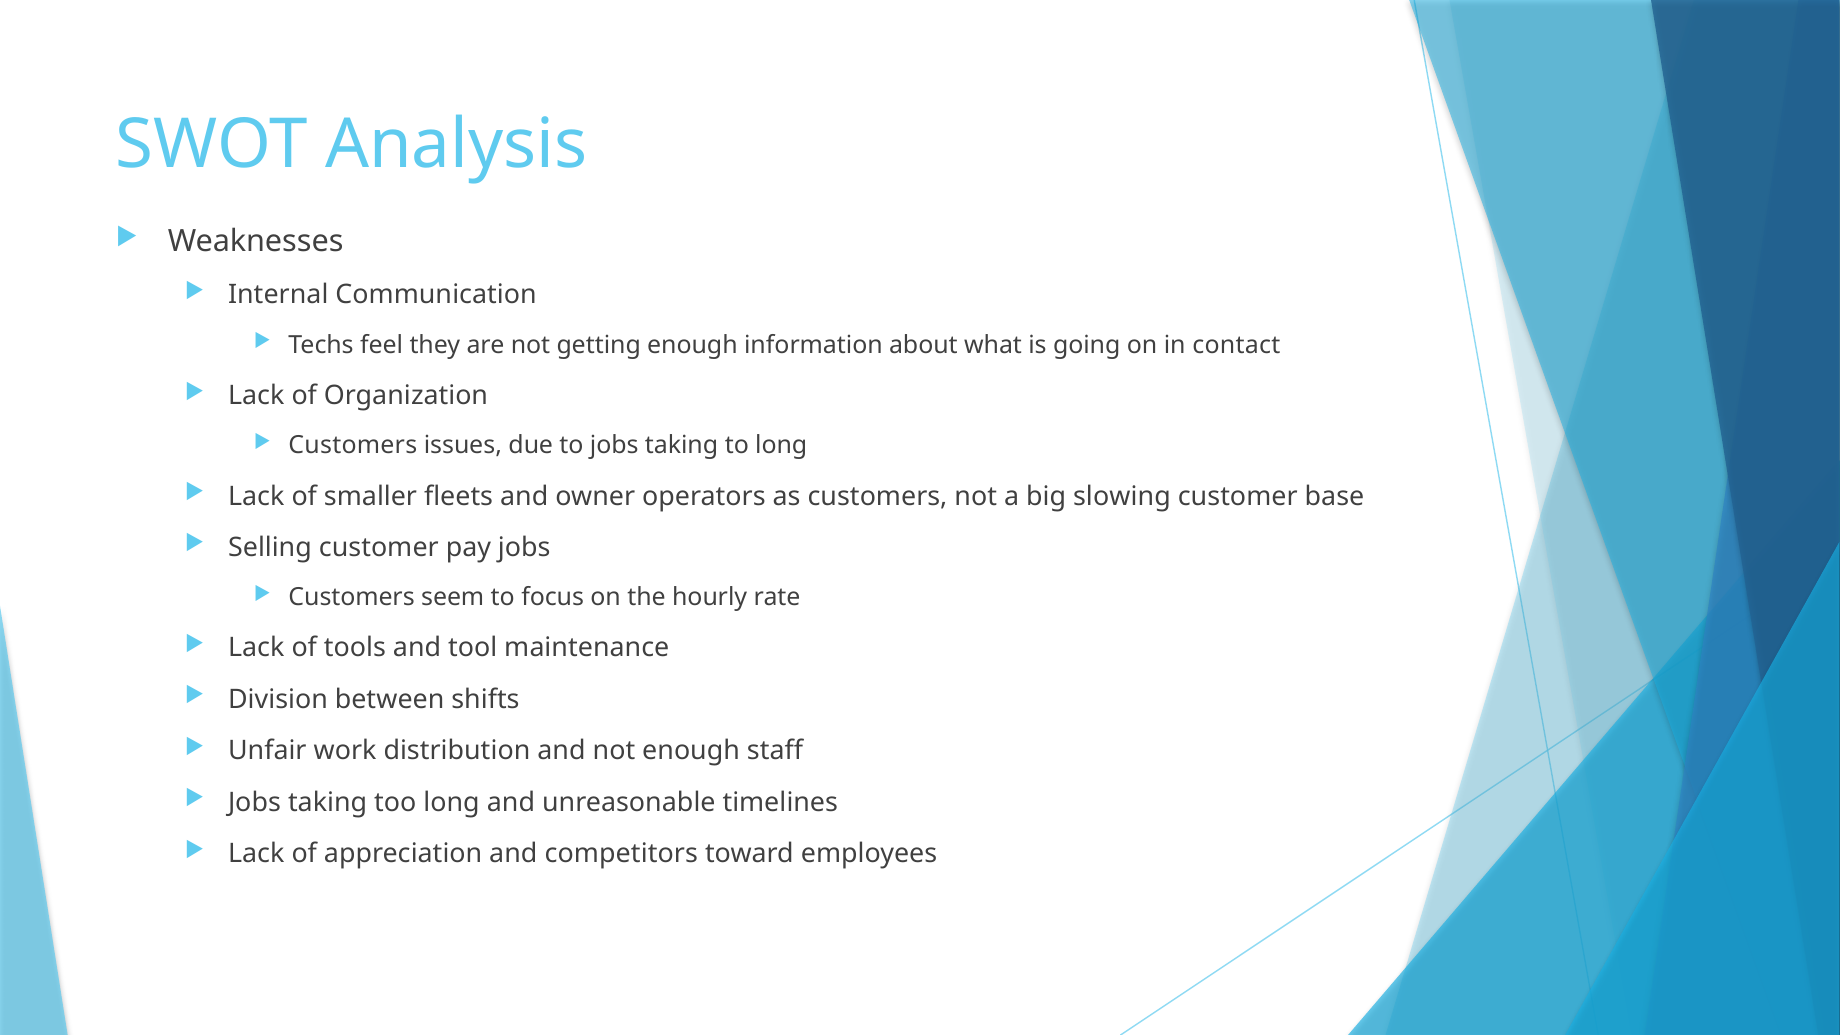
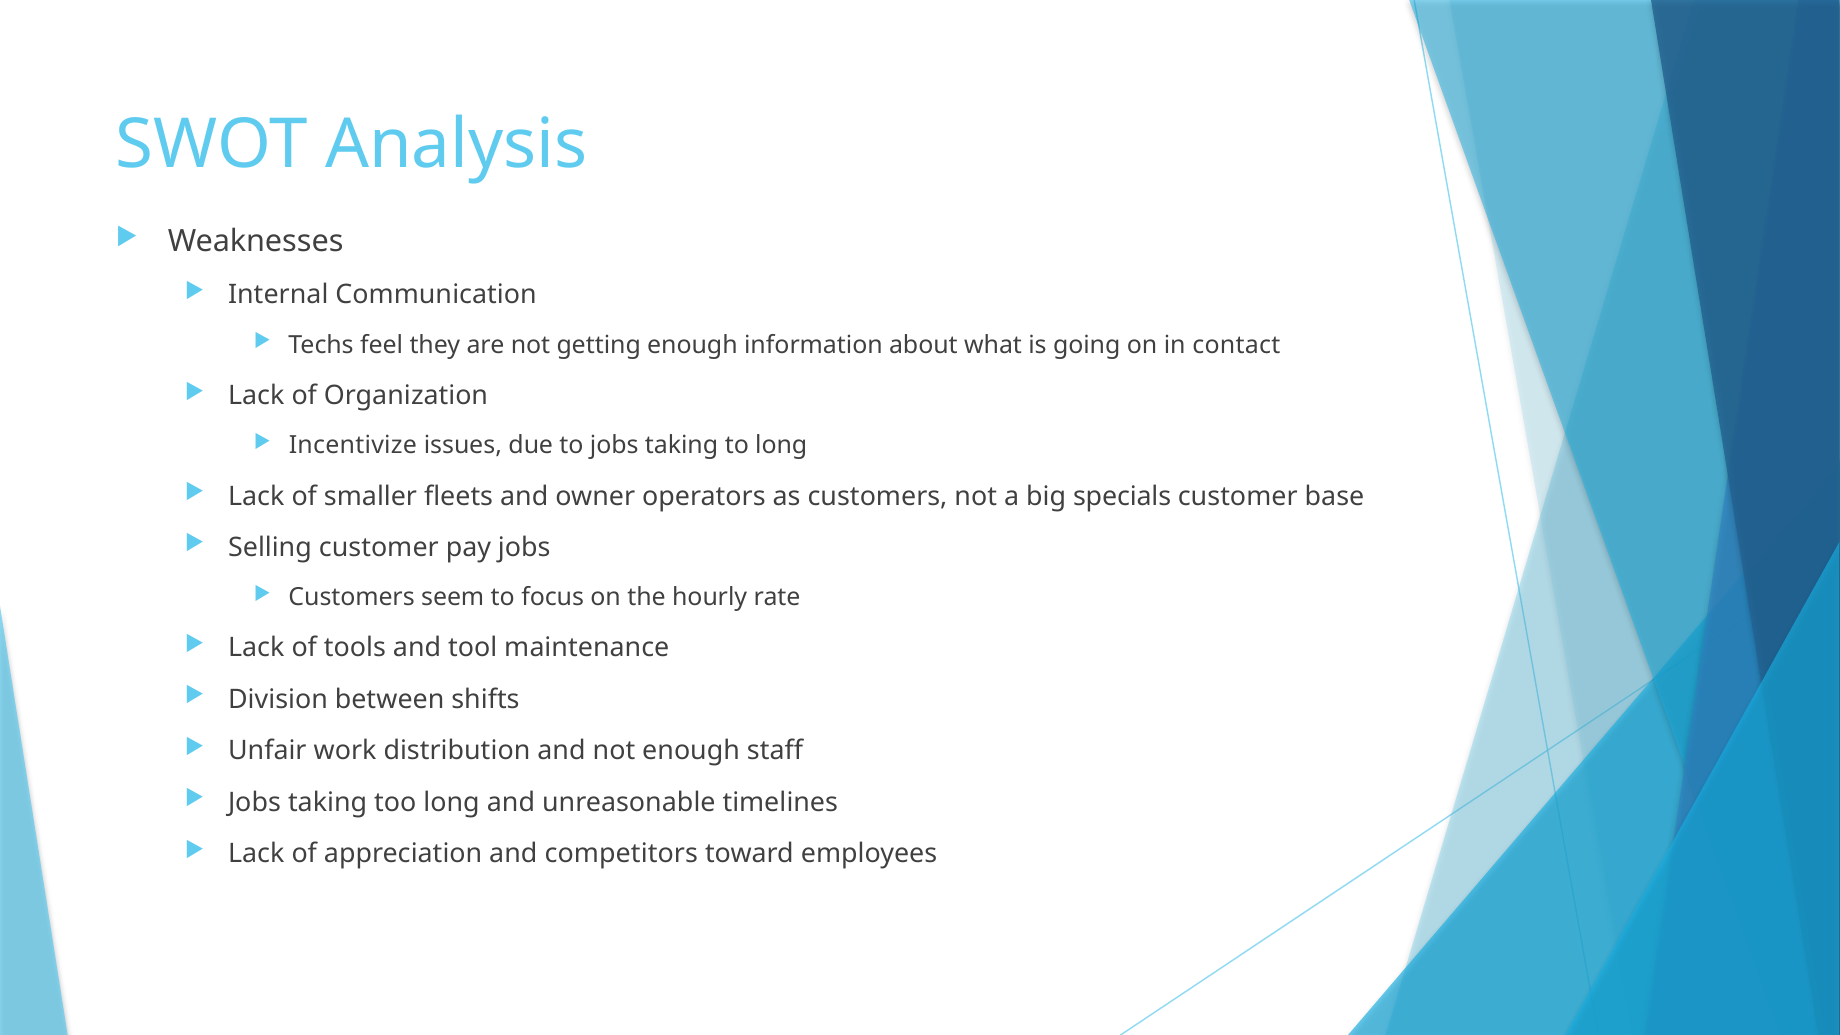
Customers: Customers -> Incentivize (353, 446)
slowing: slowing -> specials (1122, 496)
